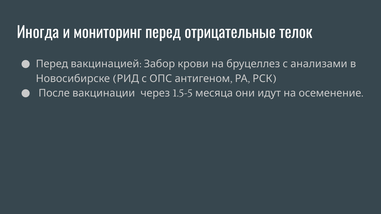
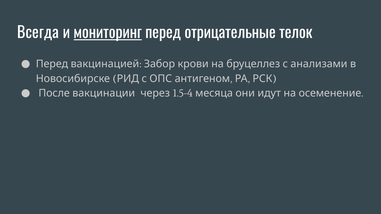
Иногда: Иногда -> Всегда (38, 33)
мониторинг underline: none -> present (108, 33)
1.5-5: 1.5-5 -> 1.5-4 (183, 93)
